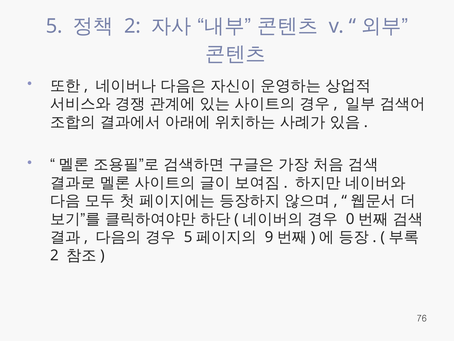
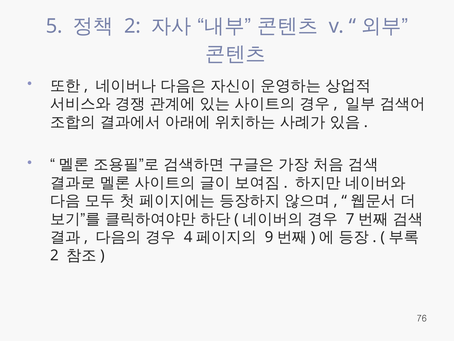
0: 0 -> 7 (350, 219)
5: 5 -> 4 (188, 237)
